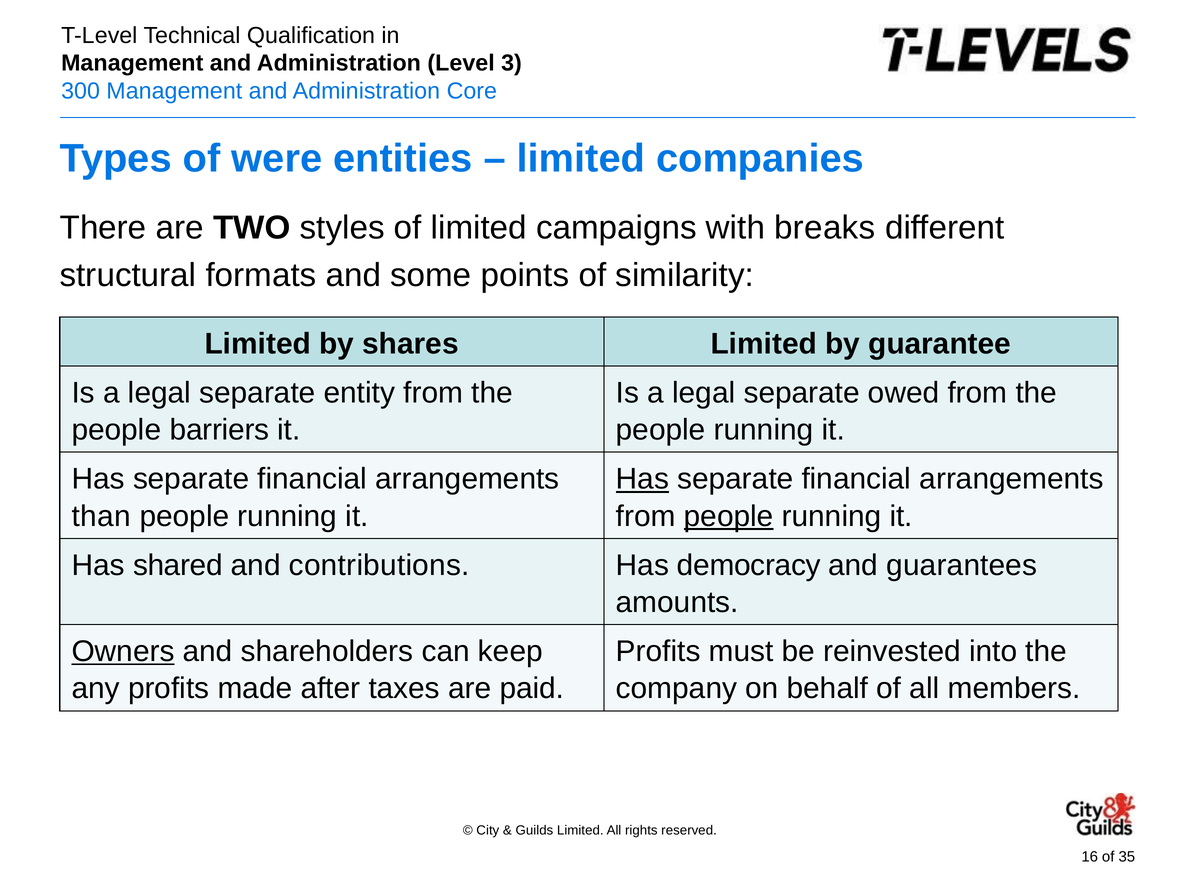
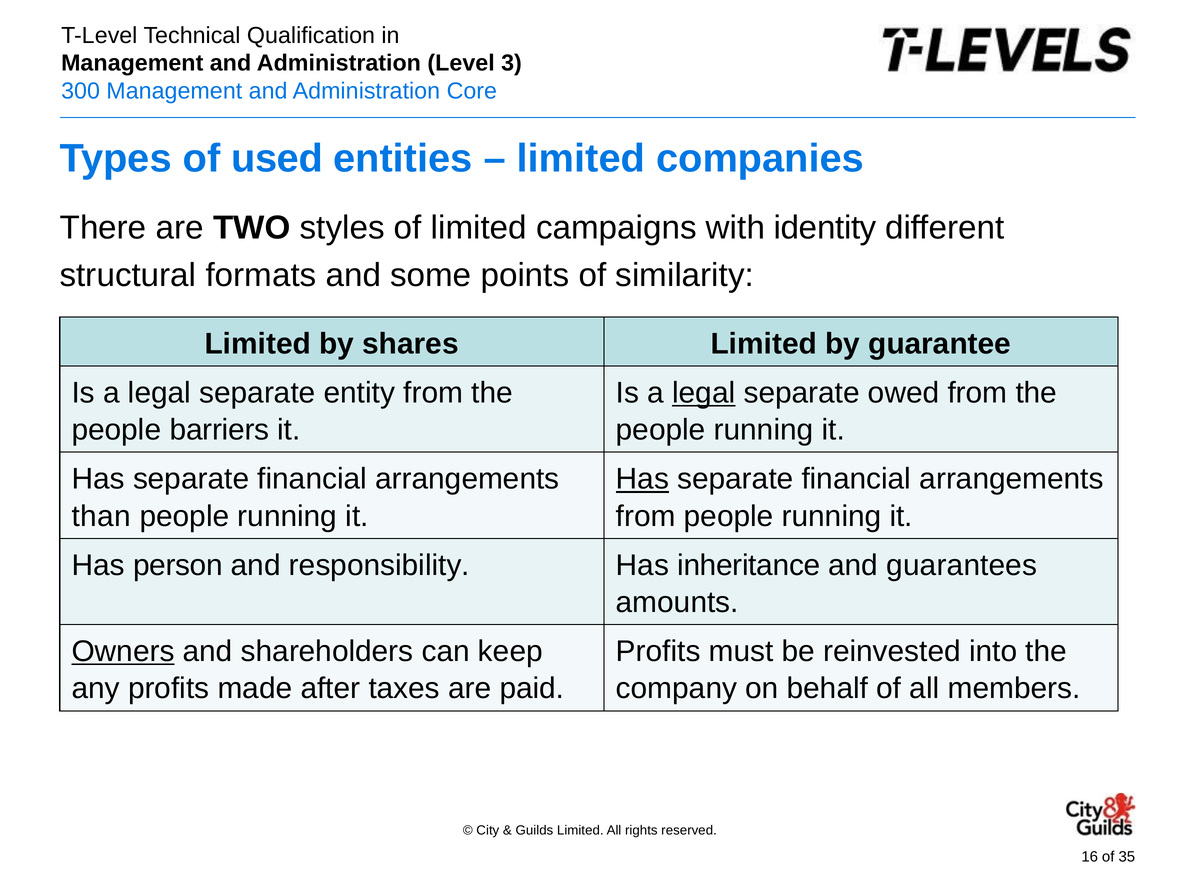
were: were -> used (277, 158)
breaks: breaks -> identity (825, 228)
legal underline: none -> present (704, 393)
people underline: present -> none (729, 516)
shared: shared -> person (178, 565)
contributions: contributions -> responsibility (379, 565)
democracy: democracy -> inheritance (749, 565)
